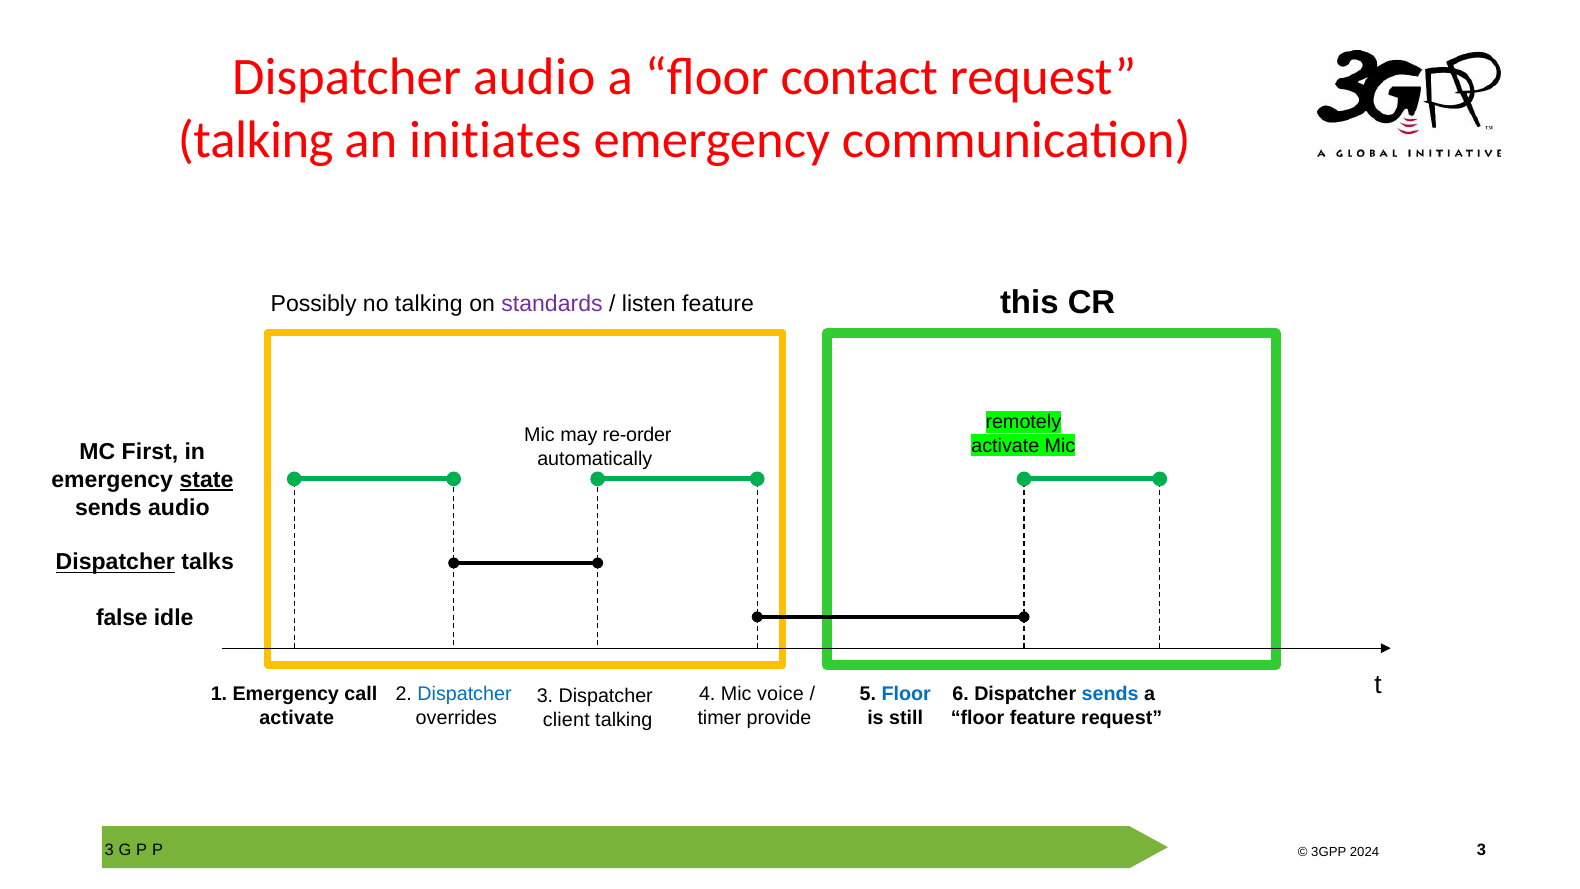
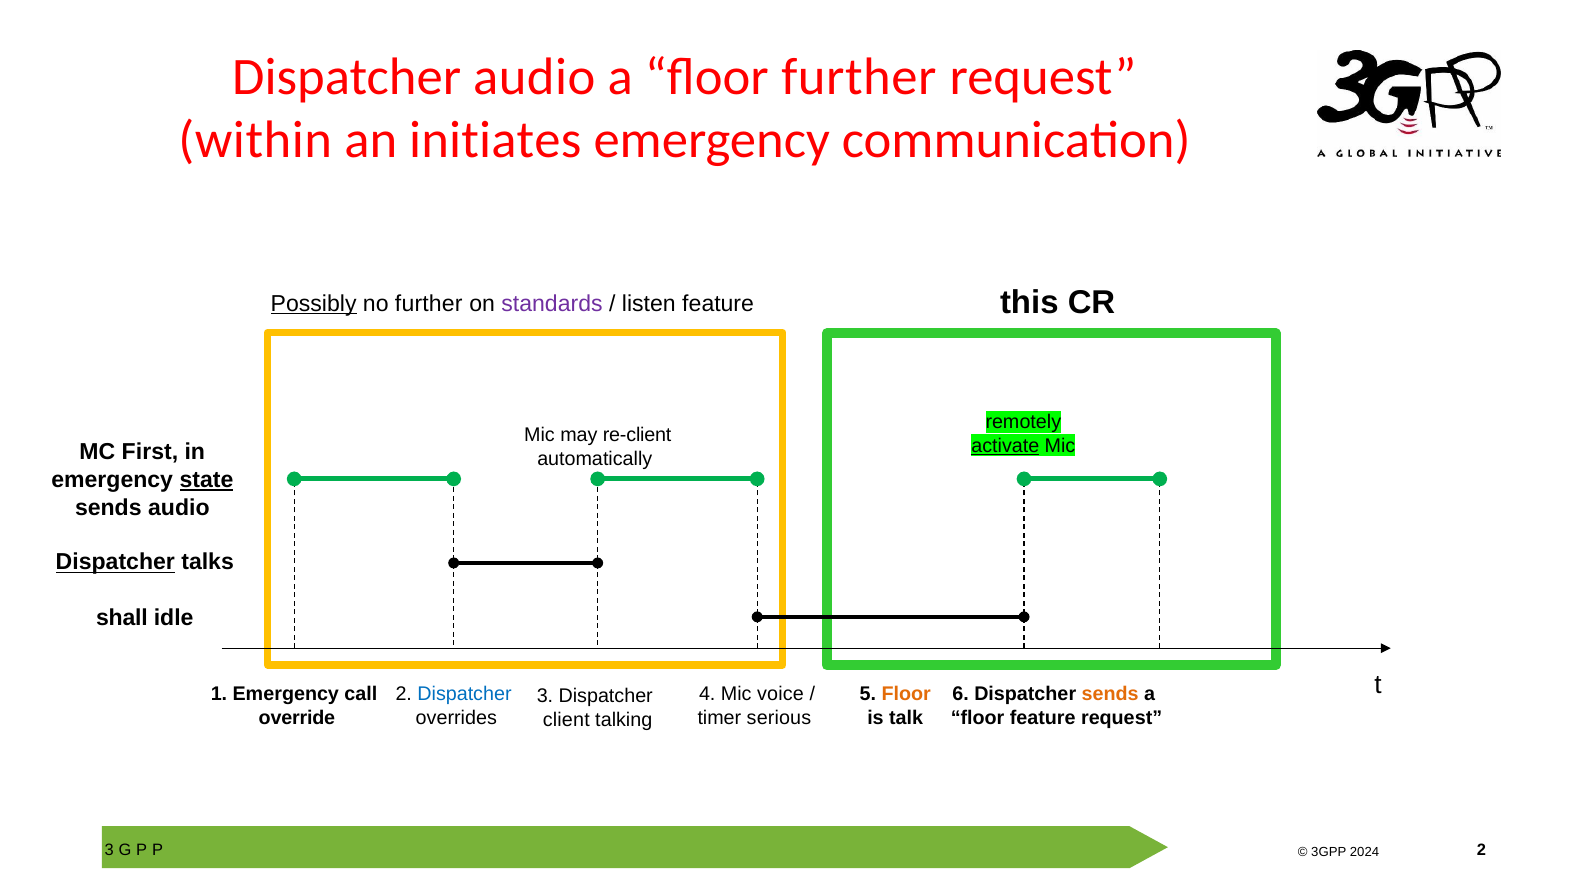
floor contact: contact -> further (859, 77)
talking: talking -> within (255, 140)
Possibly underline: none -> present (314, 303)
no talking: talking -> further (429, 303)
re-order: re-order -> re-client (637, 435)
activate underline: none -> present (1005, 446)
false: false -> shall (122, 618)
Floor colour: blue -> orange (906, 694)
sends colour: blue -> orange (1110, 694)
activate: activate -> override (297, 718)
provide: provide -> serious (779, 718)
still: still -> talk (906, 718)
3: 3 -> 2 (1481, 850)
